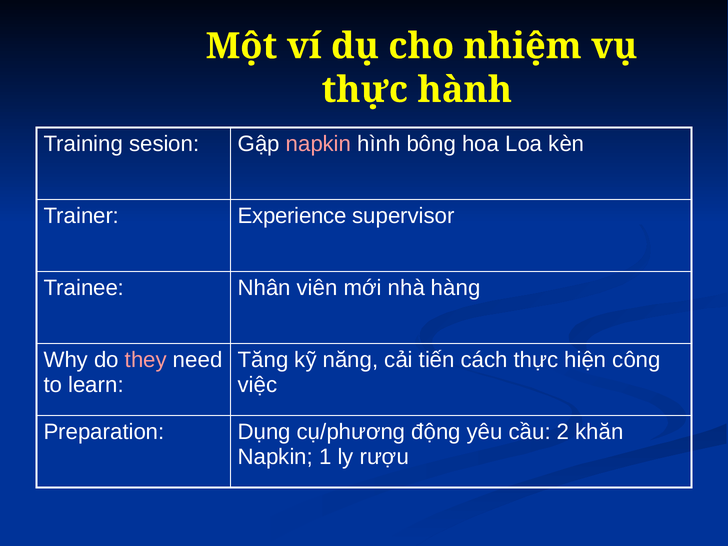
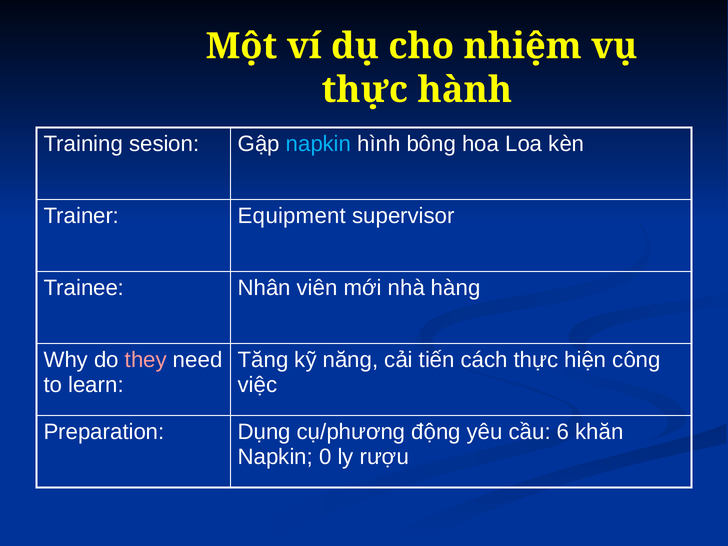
napkin colour: pink -> light blue (319, 144)
Experience: Experience -> Equipment (292, 216)
2: 2 -> 6 (563, 432)
1: 1 -> 0 (325, 457)
